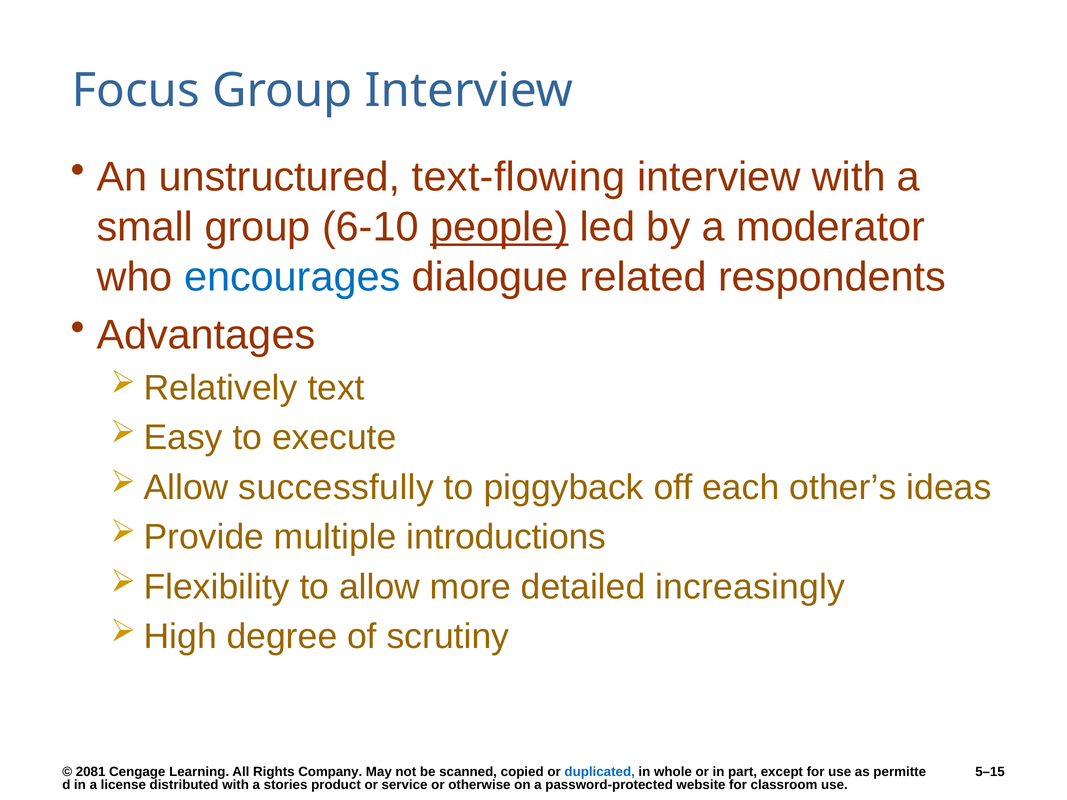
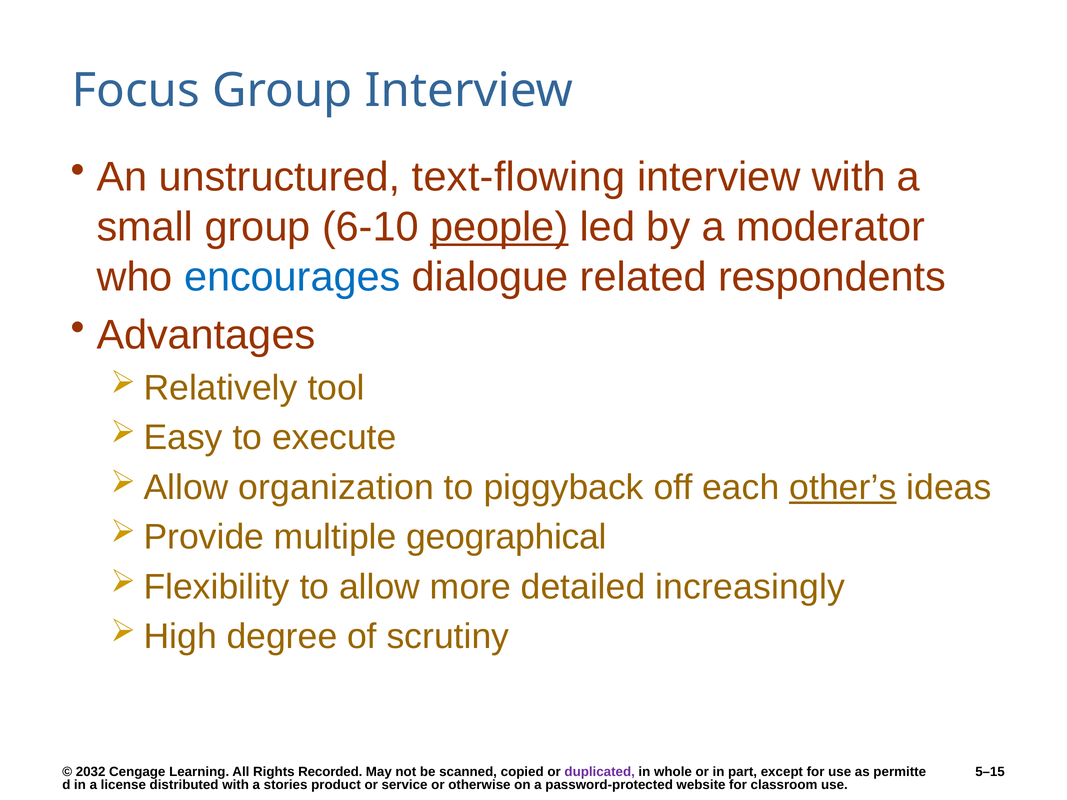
text: text -> tool (336, 388)
successfully: successfully -> organization (336, 488)
other’s underline: none -> present (843, 488)
introductions: introductions -> geographical (506, 537)
2081: 2081 -> 2032 (91, 772)
Company: Company -> Recorded (330, 772)
duplicated colour: blue -> purple (600, 772)
